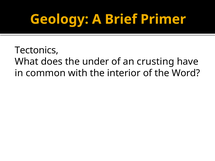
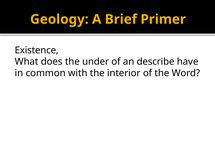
Tectonics: Tectonics -> Existence (37, 50)
crusting: crusting -> describe (156, 62)
